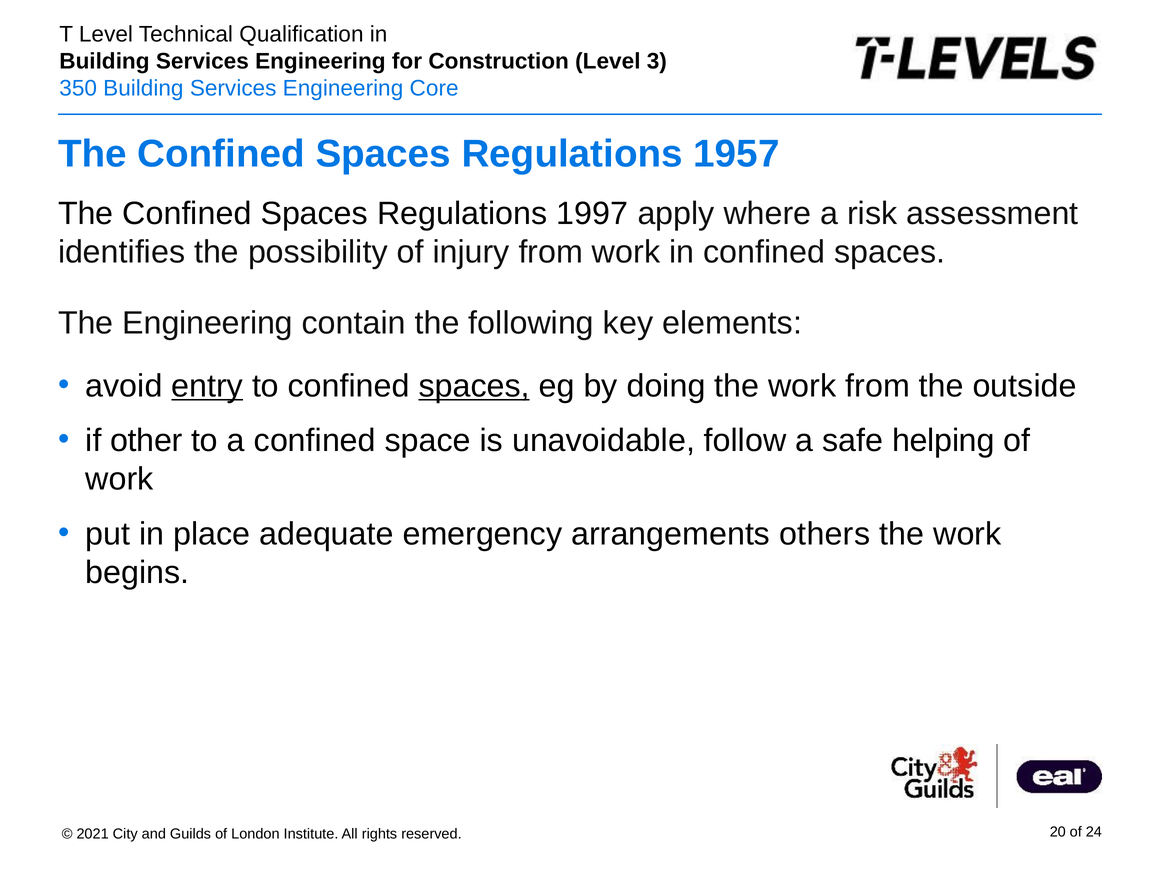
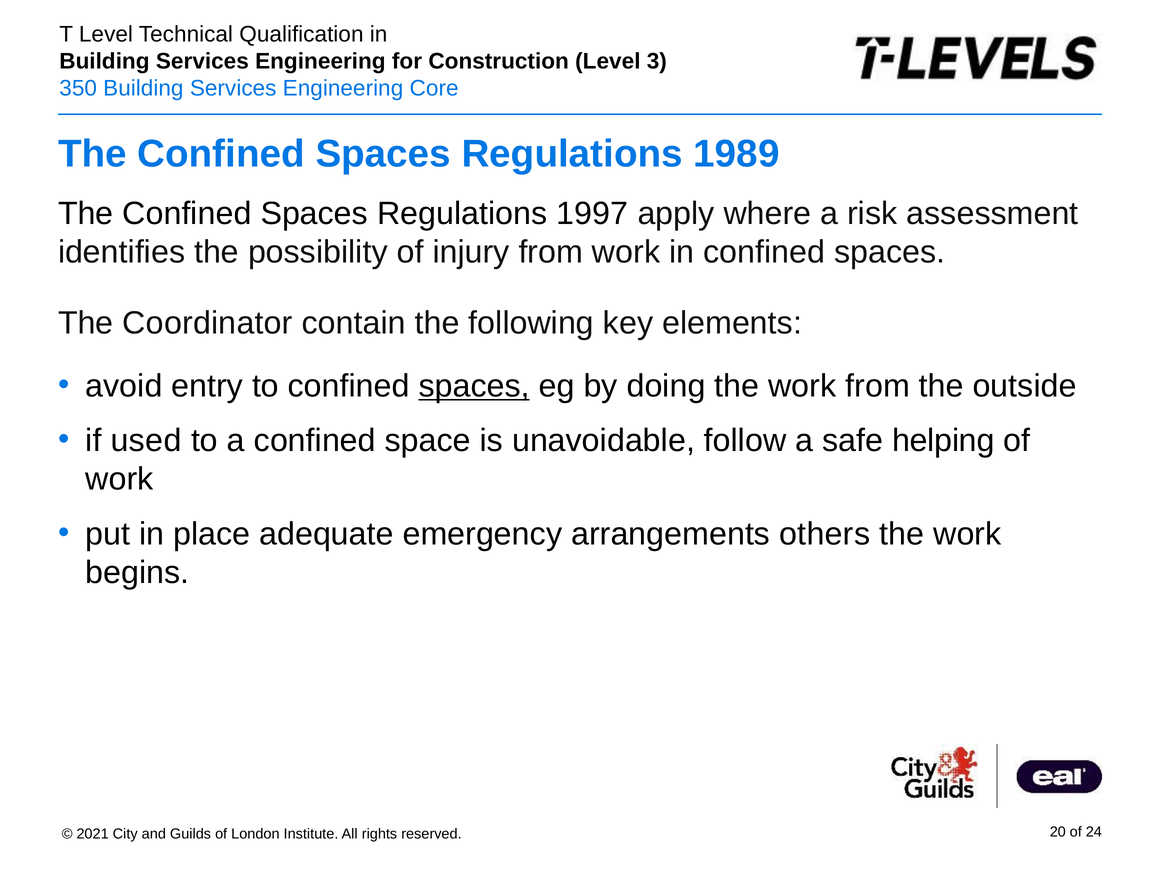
1957: 1957 -> 1989 (736, 154)
The Engineering: Engineering -> Coordinator (208, 323)
entry underline: present -> none (207, 386)
other: other -> used (146, 441)
